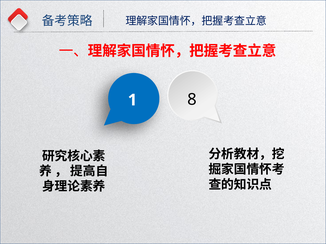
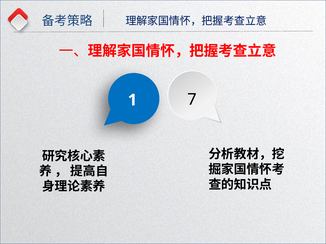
8: 8 -> 7 (192, 100)
